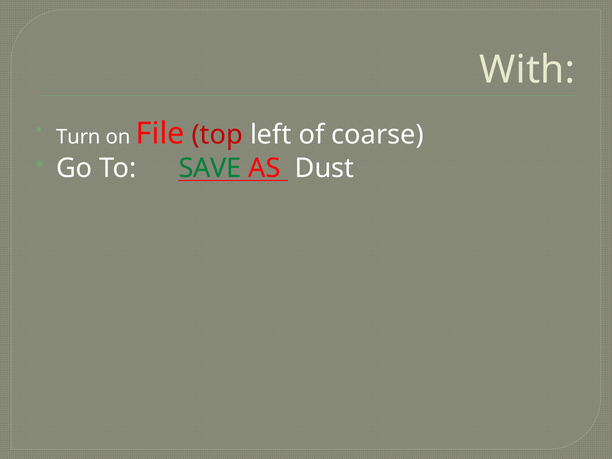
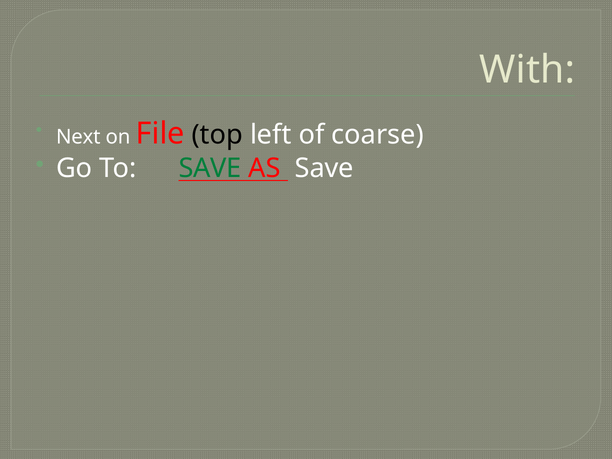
Turn: Turn -> Next (78, 137)
top colour: red -> black (217, 135)
AS Dust: Dust -> Save (324, 168)
